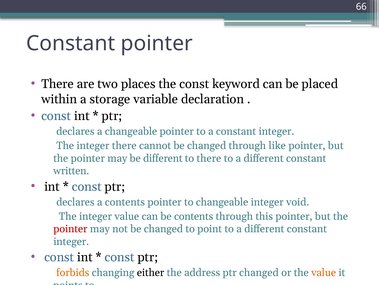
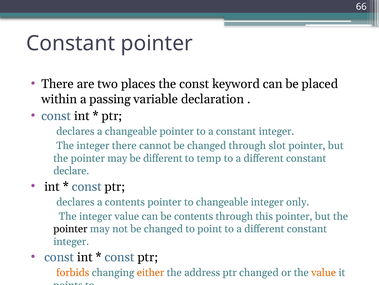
storage: storage -> passing (110, 99)
like: like -> slot (277, 145)
to there: there -> temp (209, 158)
written: written -> declare (71, 171)
void: void -> only (298, 201)
pointer colour: red -> black (70, 228)
either colour: black -> orange (151, 272)
